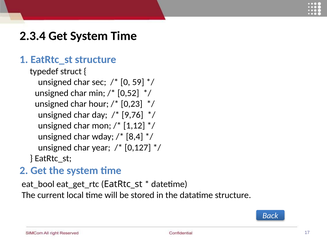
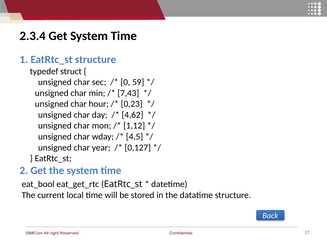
0,52: 0,52 -> 7,43 (128, 93)
9,76: 9,76 -> 4,62 (132, 115)
8,4: 8,4 -> 4,5 (135, 137)
